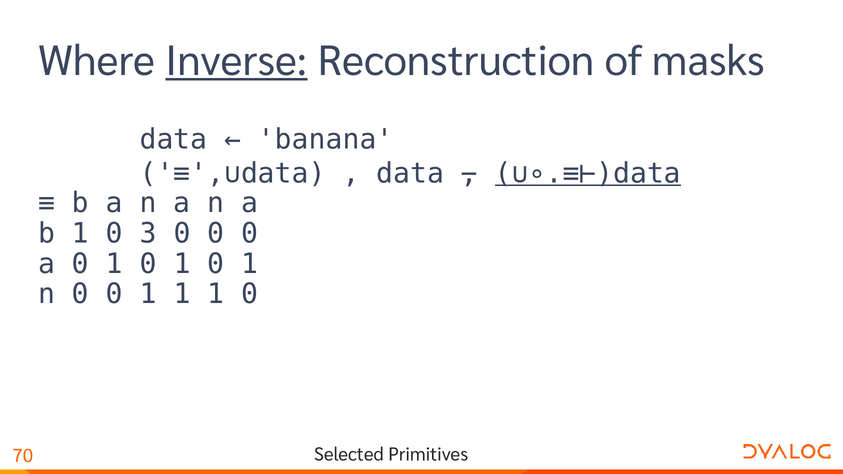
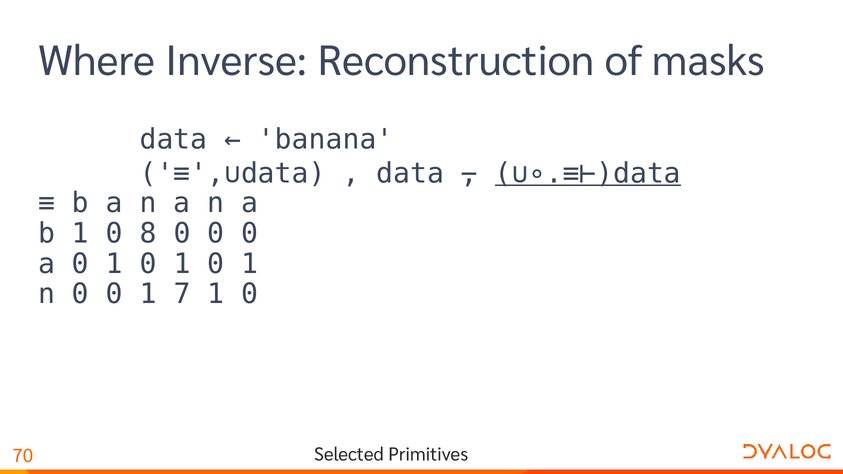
Inverse underline: present -> none (236, 61)
3: 3 -> 8 (148, 234)
0 1 1: 1 -> 7 (182, 294)
